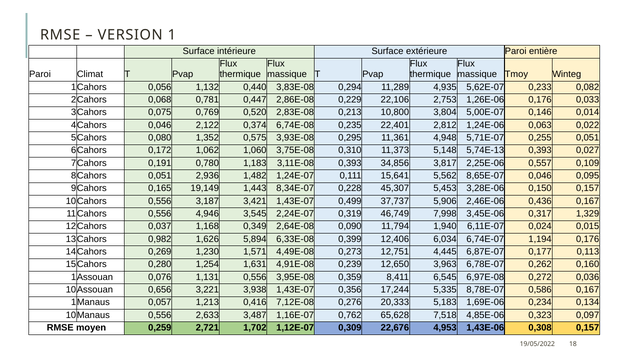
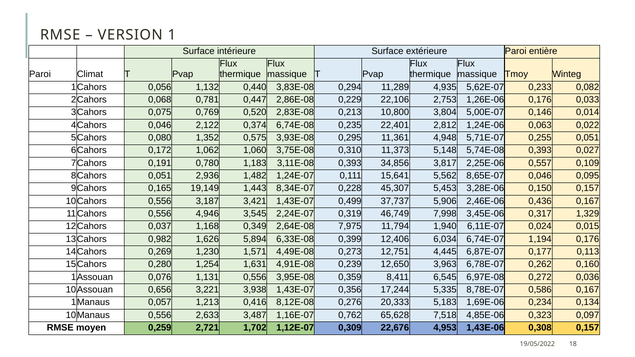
5,74E-13: 5,74E-13 -> 5,74E-08 (485, 150)
0,090: 0,090 -> 7,975 (350, 226)
7,12E-08: 7,12E-08 -> 8,12E-08 (295, 302)
